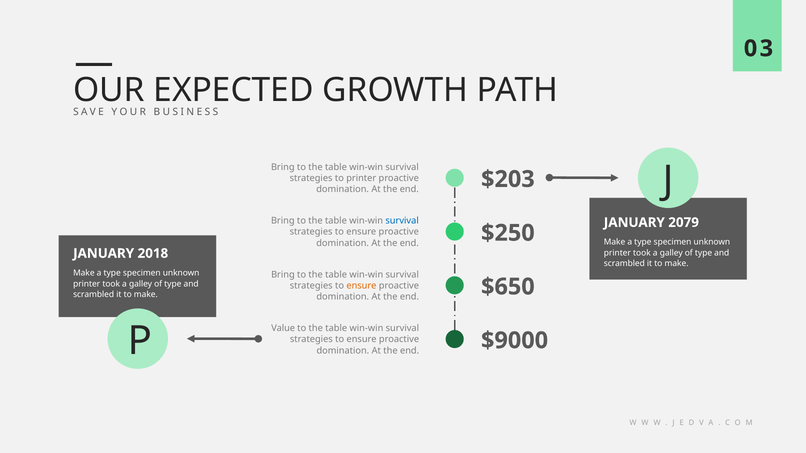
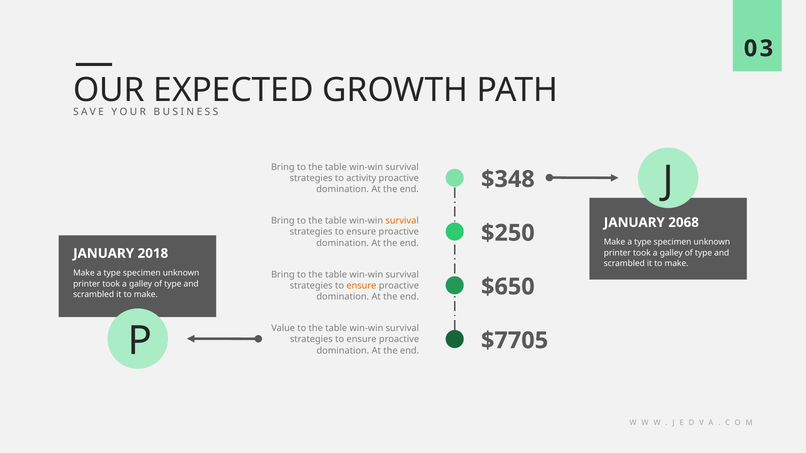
$203: $203 -> $348 (508, 179)
to printer: printer -> activity (361, 178)
survival colour: blue -> orange (402, 221)
2079: 2079 -> 2068 (684, 223)
$9000: $9000 -> $7705 (515, 341)
